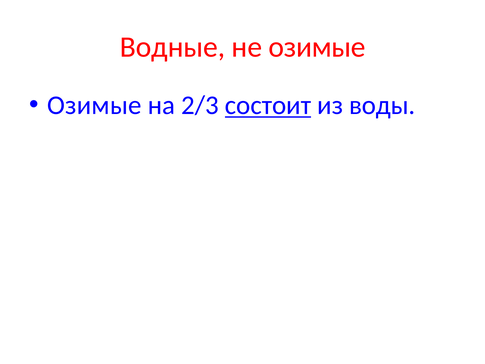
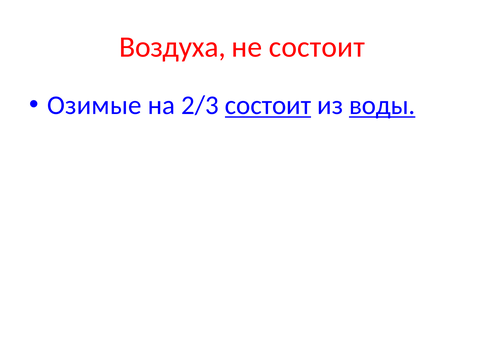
Водные: Водные -> Воздуха (172, 47)
не озимые: озимые -> состоит (317, 47)
воды underline: none -> present (382, 105)
